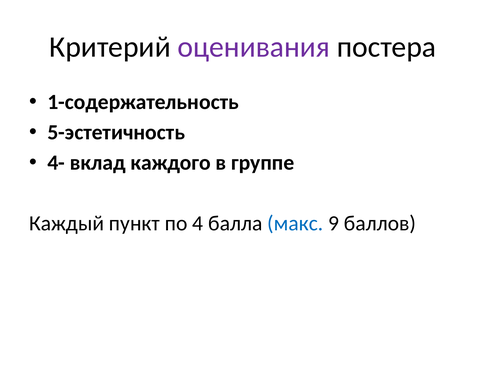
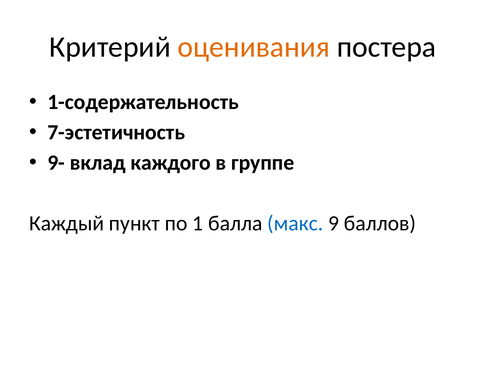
оценивания colour: purple -> orange (254, 47)
5-эстетичность: 5-эстетичность -> 7-эстетичность (116, 132)
4-: 4- -> 9- (56, 162)
4: 4 -> 1 (198, 223)
